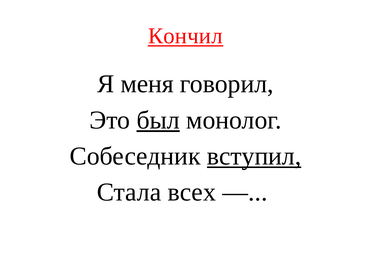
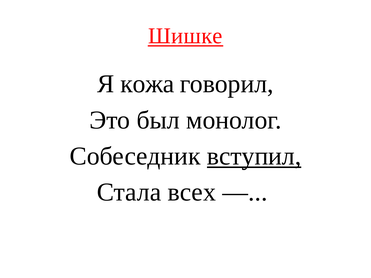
Кончил: Кончил -> Шишке (185, 36)
меня: меня -> кожа (147, 84)
был underline: present -> none (158, 120)
